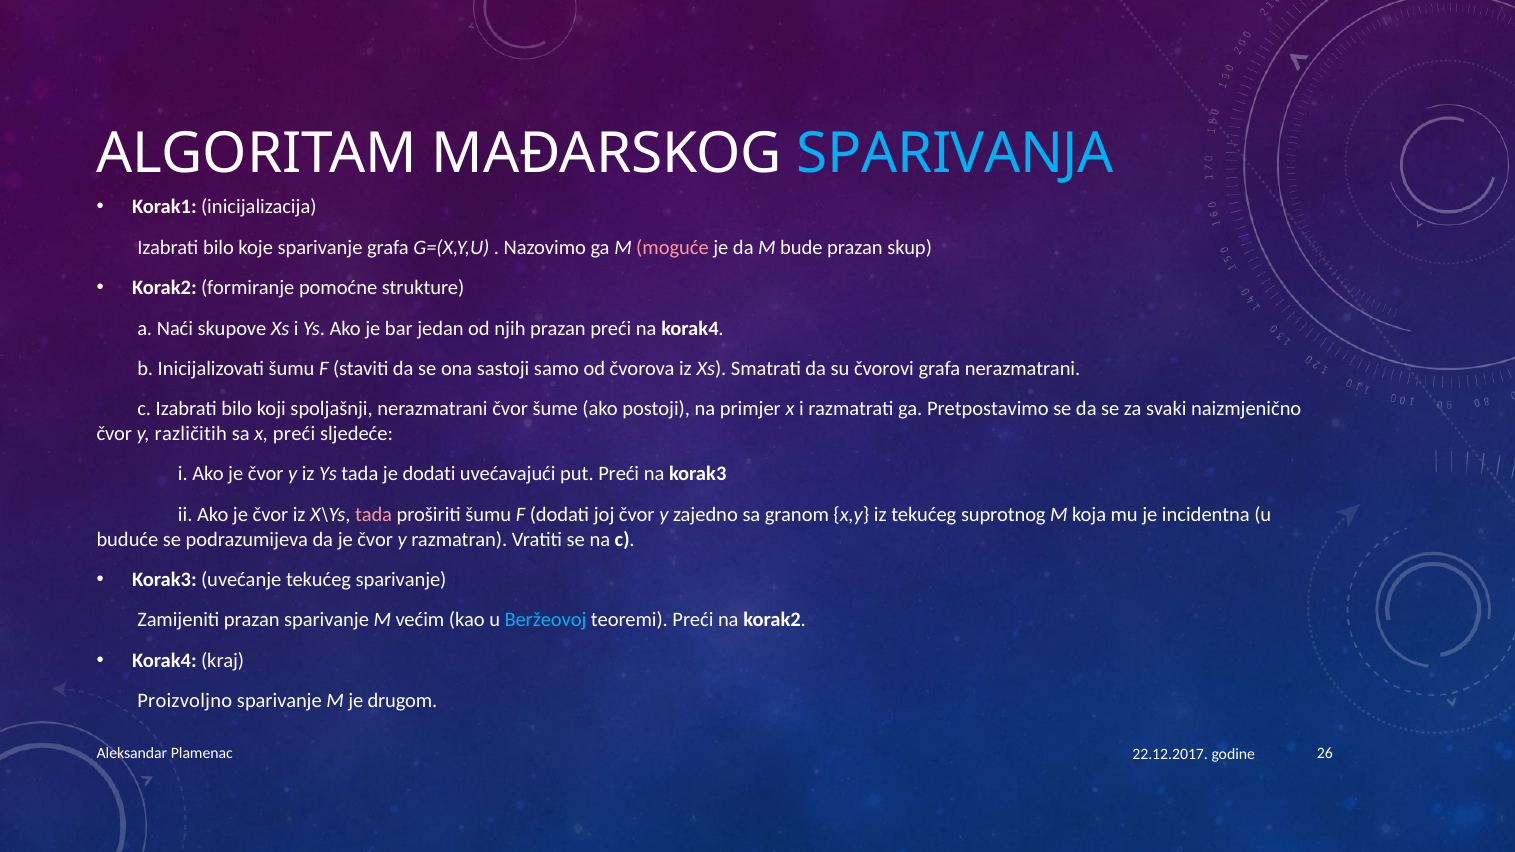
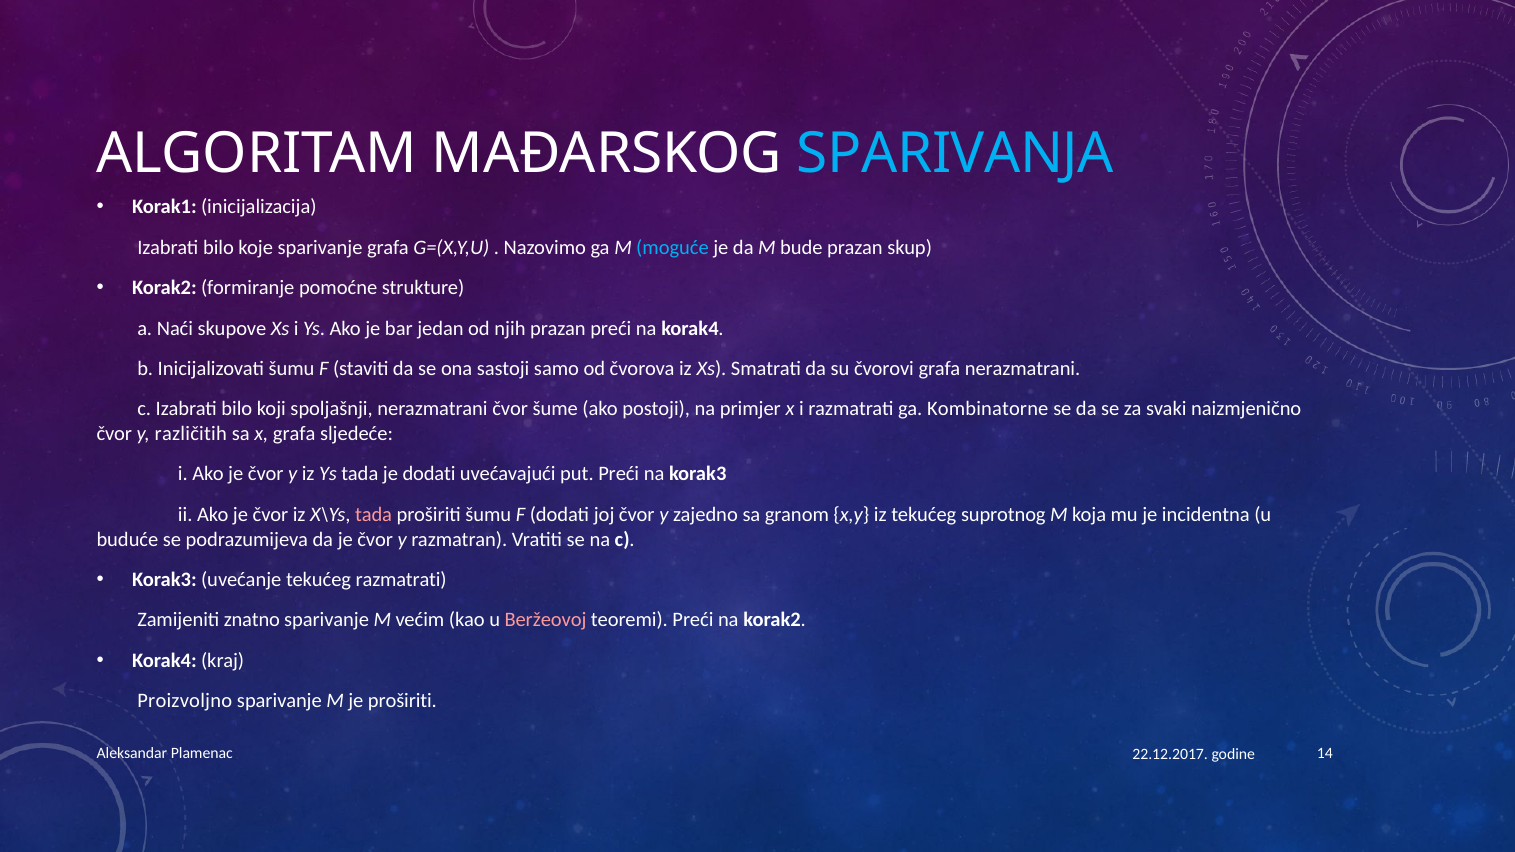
moguće colour: pink -> light blue (673, 247)
Pretpostavimo: Pretpostavimo -> Kombinatorne (988, 409)
x preći: preći -> grafa (294, 434)
tekućeg sparivanje: sparivanje -> razmatrati (401, 580)
Zamijeniti prazan: prazan -> znatno (252, 620)
Beržeovoj colour: light blue -> pink (546, 620)
je drugom: drugom -> proširiti (402, 701)
26: 26 -> 14 (1325, 754)
